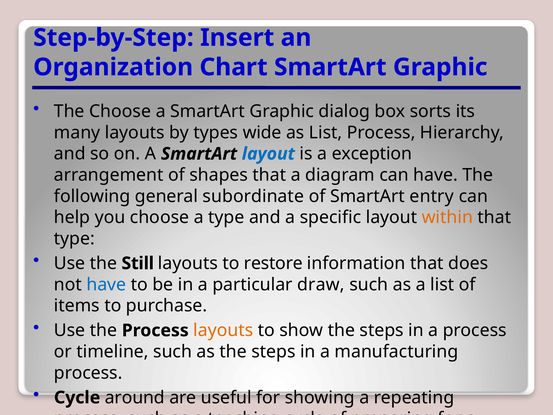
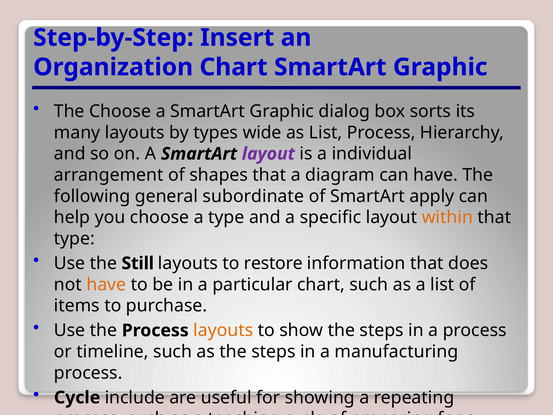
layout colour: blue -> purple (268, 154)
exception: exception -> individual (372, 154)
entry: entry -> apply (432, 196)
have colour: blue -> orange (106, 284)
particular draw: draw -> chart (321, 284)
around: around -> include (135, 397)
